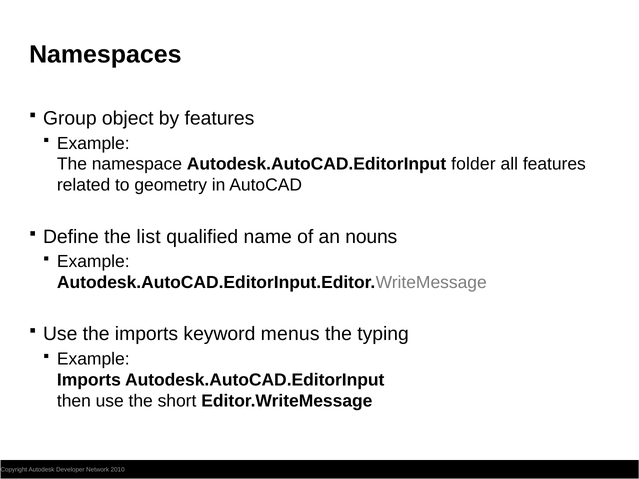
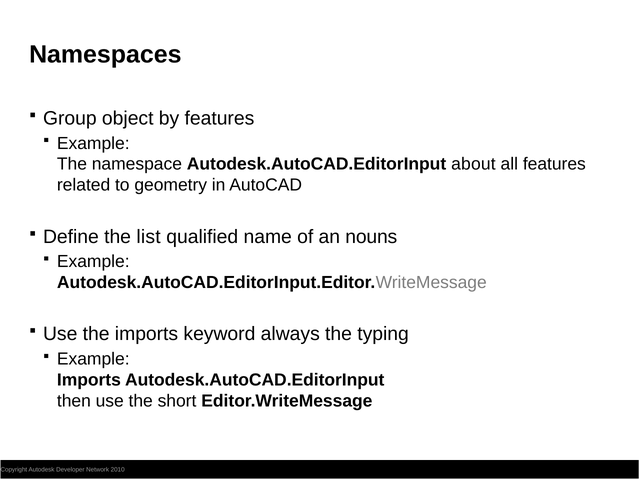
folder: folder -> about (473, 164)
menus: menus -> always (290, 334)
